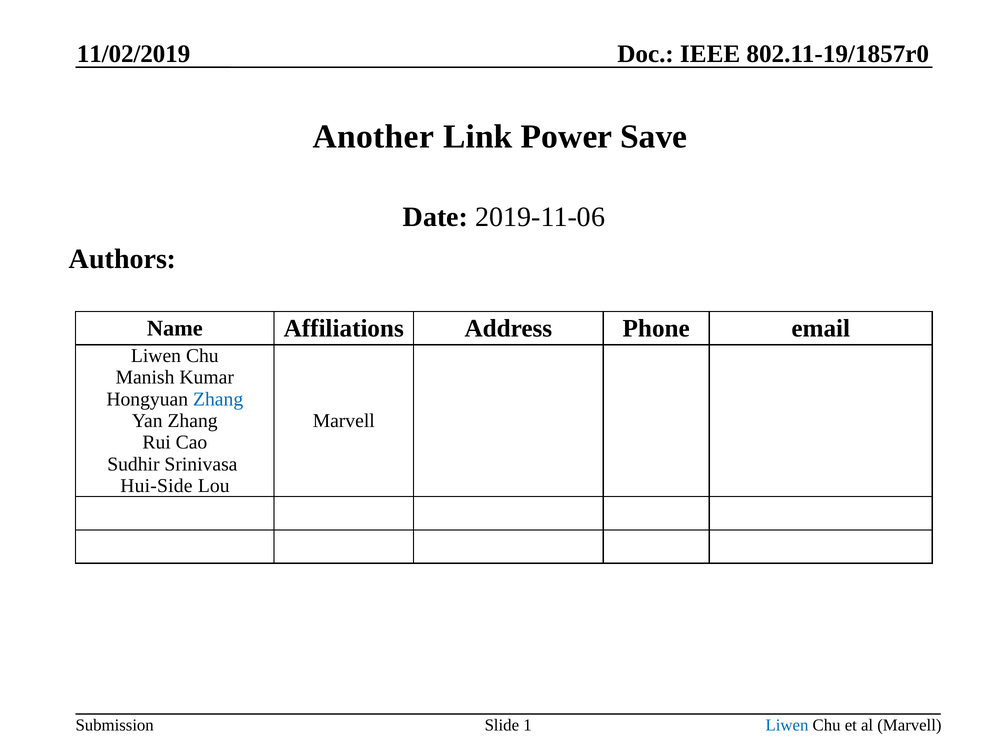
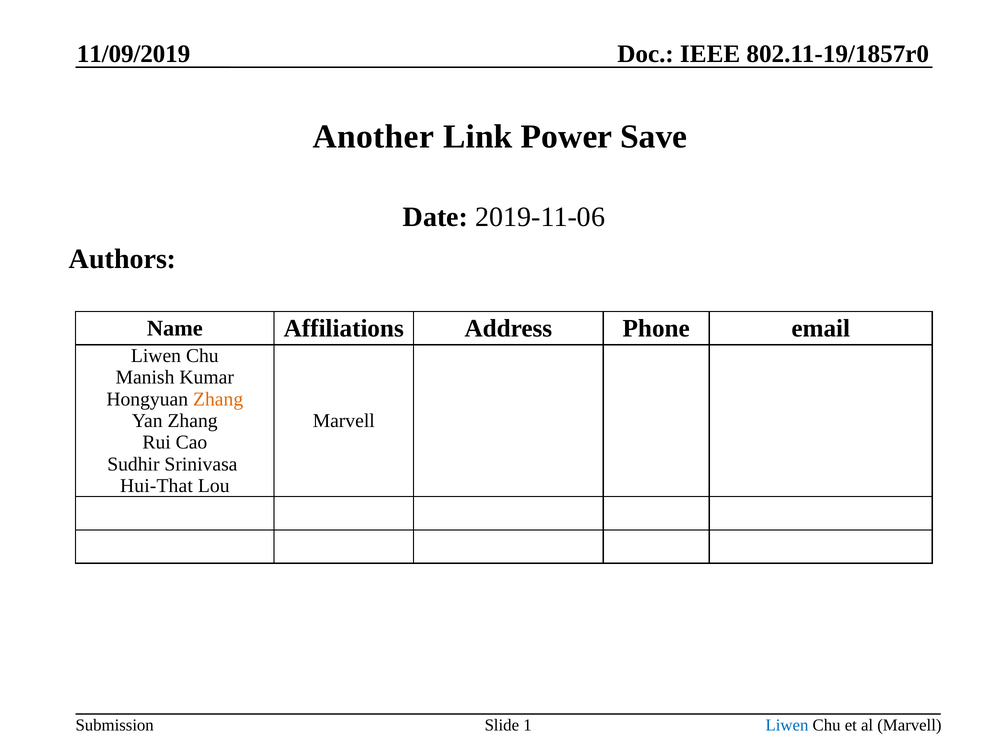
11/02/2019: 11/02/2019 -> 11/09/2019 (134, 54)
Zhang colour: blue -> orange (218, 399)
Hui-Side: Hui-Side -> Hui-That (156, 486)
